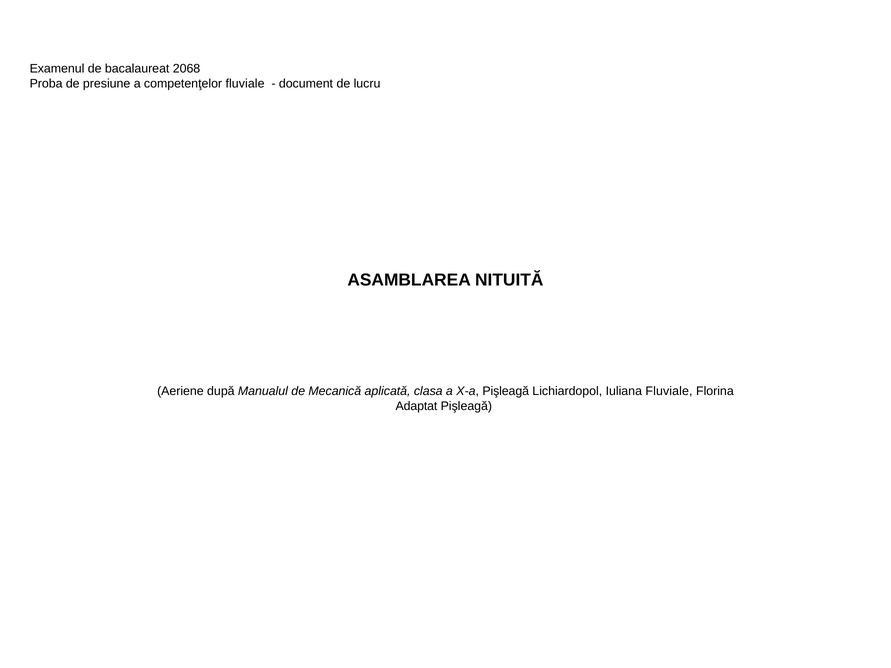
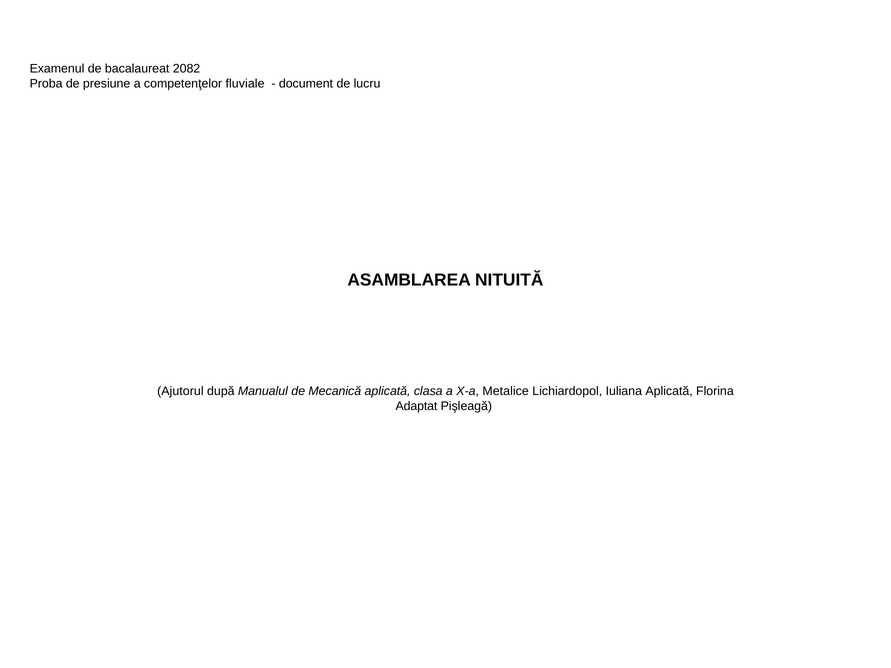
2068: 2068 -> 2082 (187, 69)
Aeriene: Aeriene -> Ajutorul (180, 391)
X-a Pişleagă: Pişleagă -> Metalice (506, 391)
Iuliana Fluviale: Fluviale -> Aplicată (669, 391)
